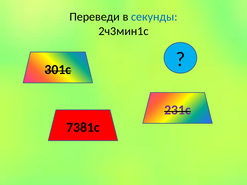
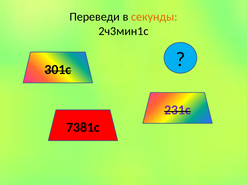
секунды colour: blue -> orange (154, 17)
